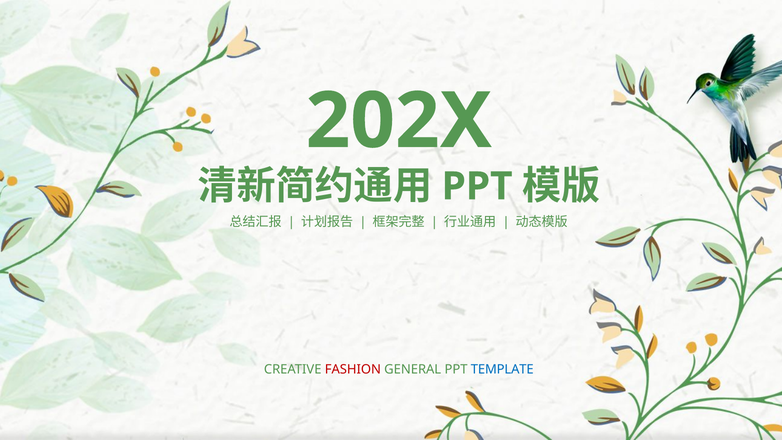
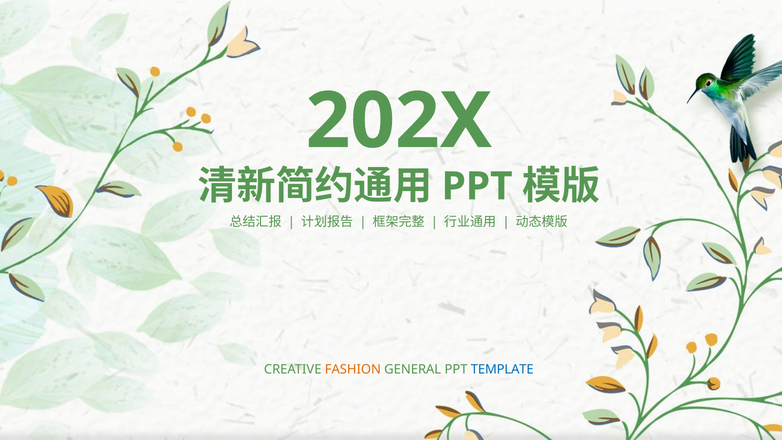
FASHION colour: red -> orange (353, 369)
